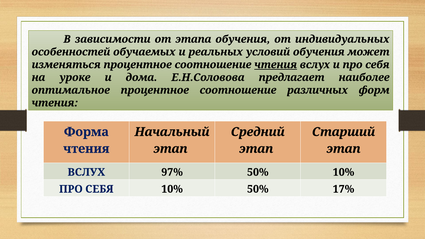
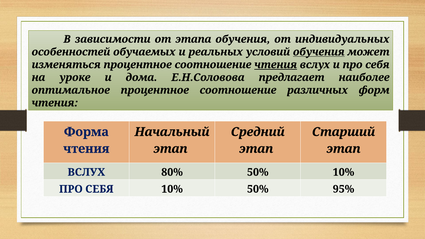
обучения underline: none -> present (319, 52)
97%: 97% -> 80% (172, 172)
17%: 17% -> 95% (344, 189)
